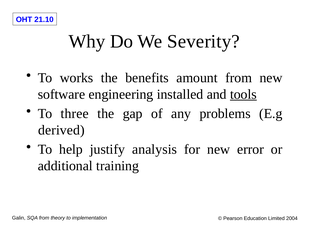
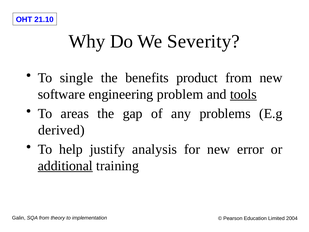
works: works -> single (76, 78)
amount: amount -> product (197, 78)
installed: installed -> problem (180, 94)
three: three -> areas (75, 113)
additional underline: none -> present (65, 166)
